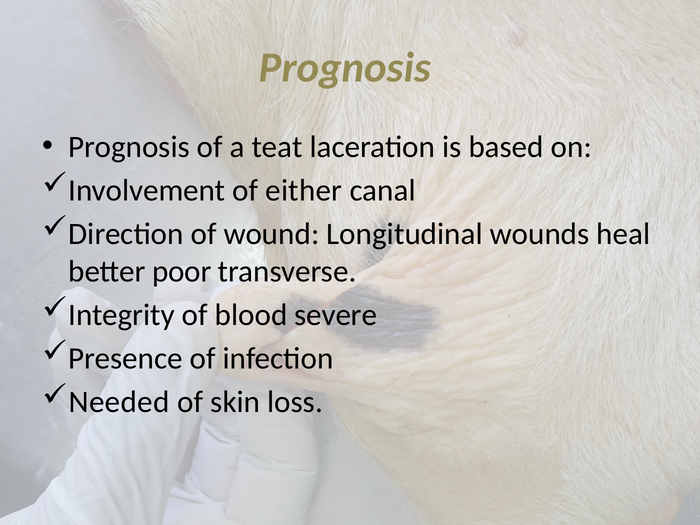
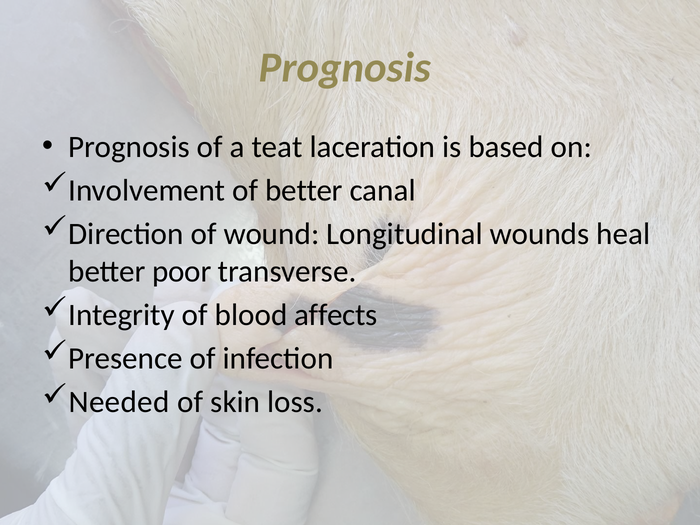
of either: either -> better (304, 190)
severe: severe -> affects (336, 315)
